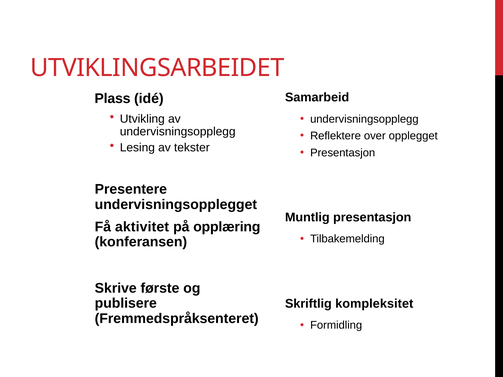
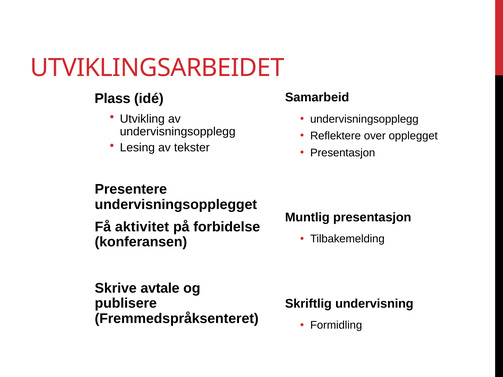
opplæring: opplæring -> forbidelse (227, 227)
første: første -> avtale (160, 288)
kompleksitet: kompleksitet -> undervisning (374, 304)
